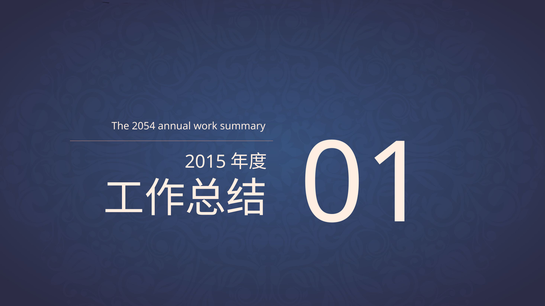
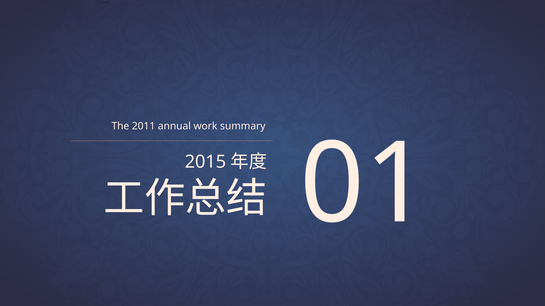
2054: 2054 -> 2011 (144, 126)
